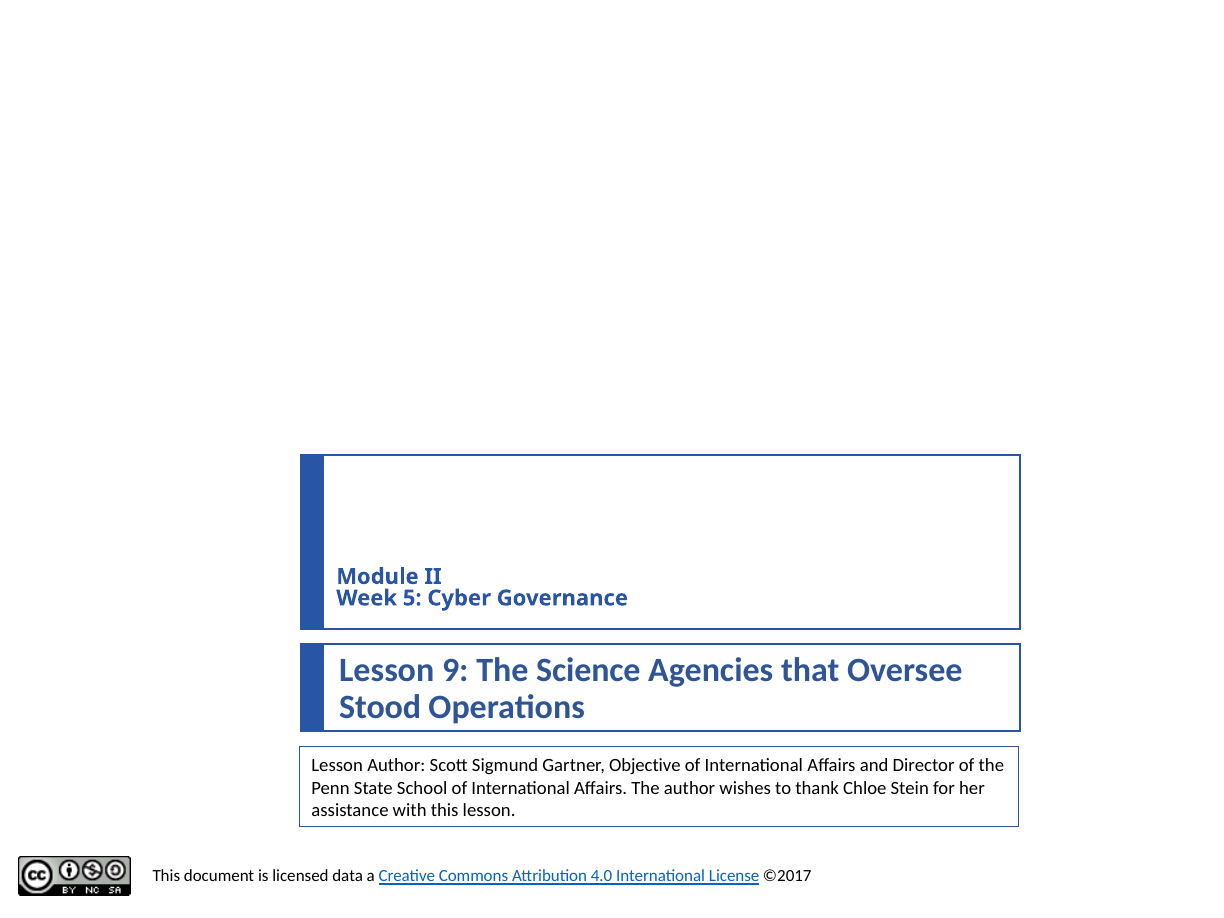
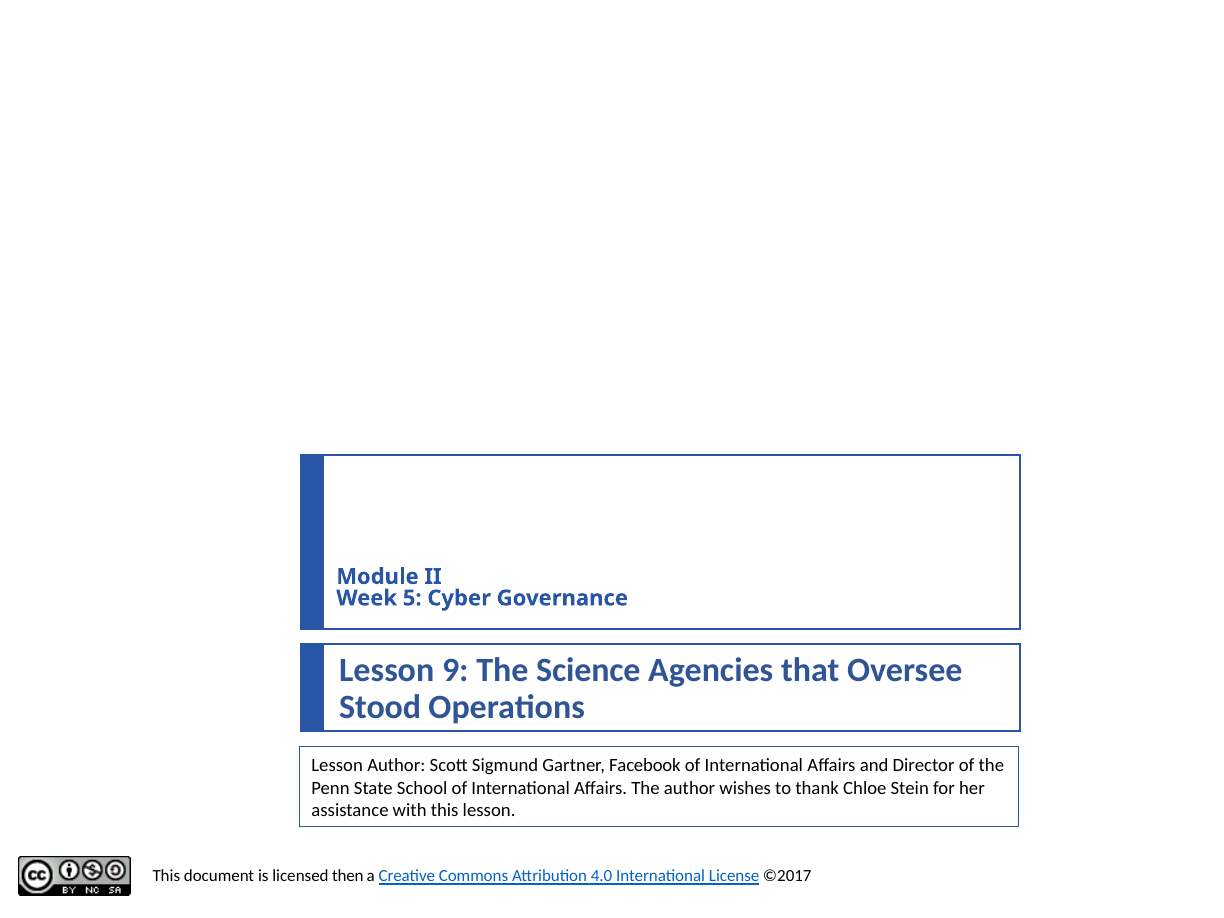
Objective: Objective -> Facebook (645, 765)
data: data -> then (348, 876)
